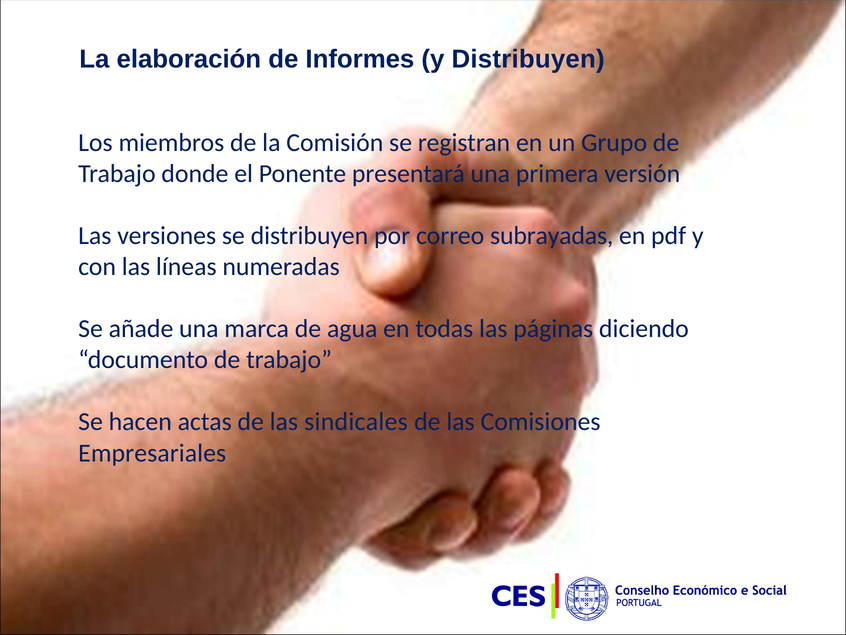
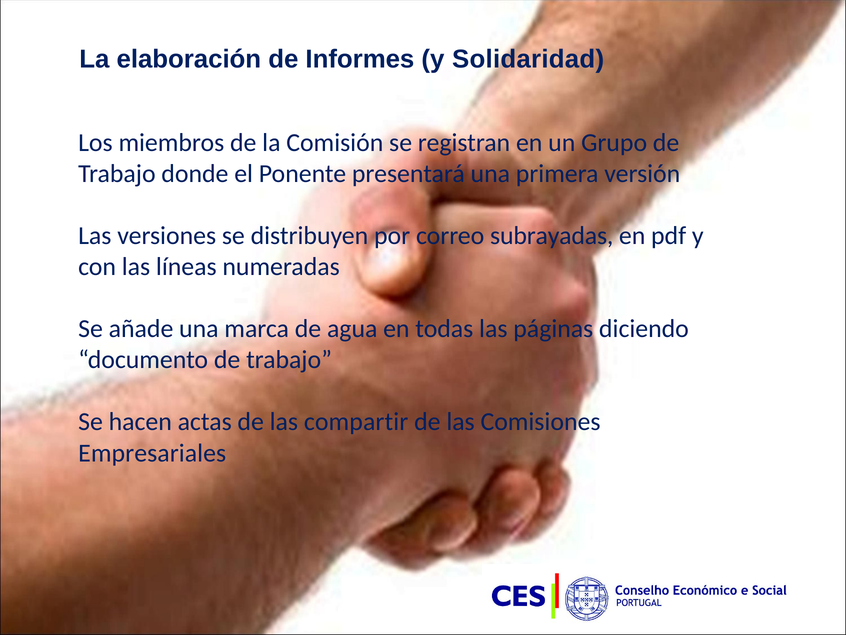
y Distribuyen: Distribuyen -> Solidaridad (528, 59)
sindicales: sindicales -> compartir (356, 422)
